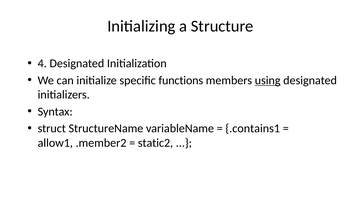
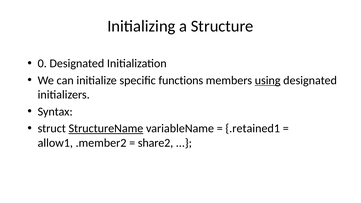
4: 4 -> 0 (42, 63)
StructureName underline: none -> present (106, 129)
.contains1: .contains1 -> .retained1 (253, 129)
static2: static2 -> share2 (156, 143)
